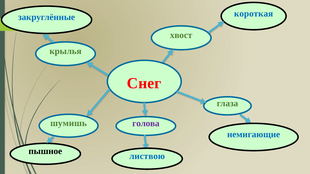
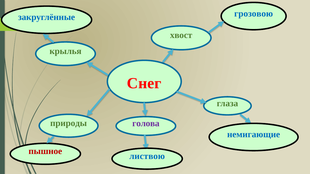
короткая: короткая -> грозовою (254, 14)
шумишь: шумишь -> природы (69, 123)
пышное colour: black -> red (45, 152)
